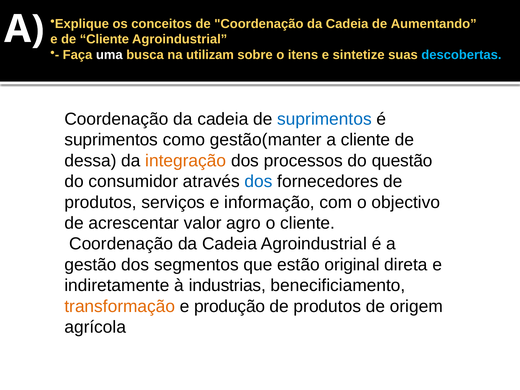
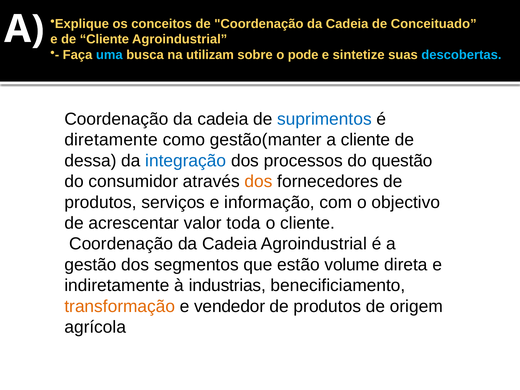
Aumentando: Aumentando -> Conceituado (434, 24)
uma colour: white -> light blue (109, 55)
itens: itens -> pode (303, 55)
suprimentos: suprimentos -> diretamente (111, 140)
integração colour: orange -> blue (186, 161)
dos colour: blue -> orange (259, 181)
agro: agro -> toda (243, 223)
original: original -> volume (352, 265)
produção: produção -> vendedor (230, 306)
